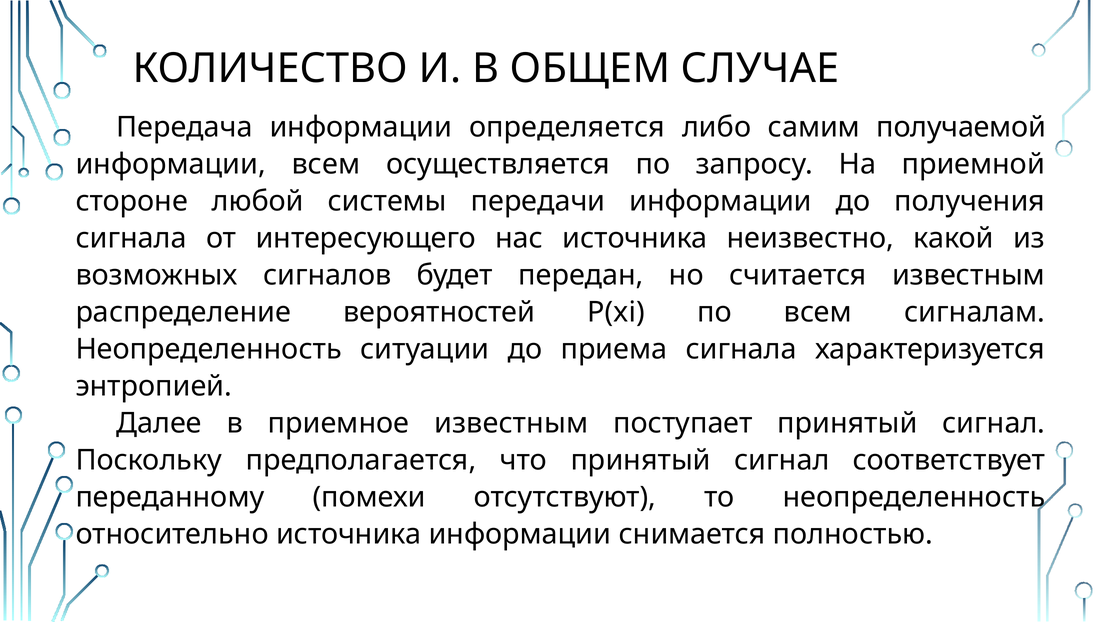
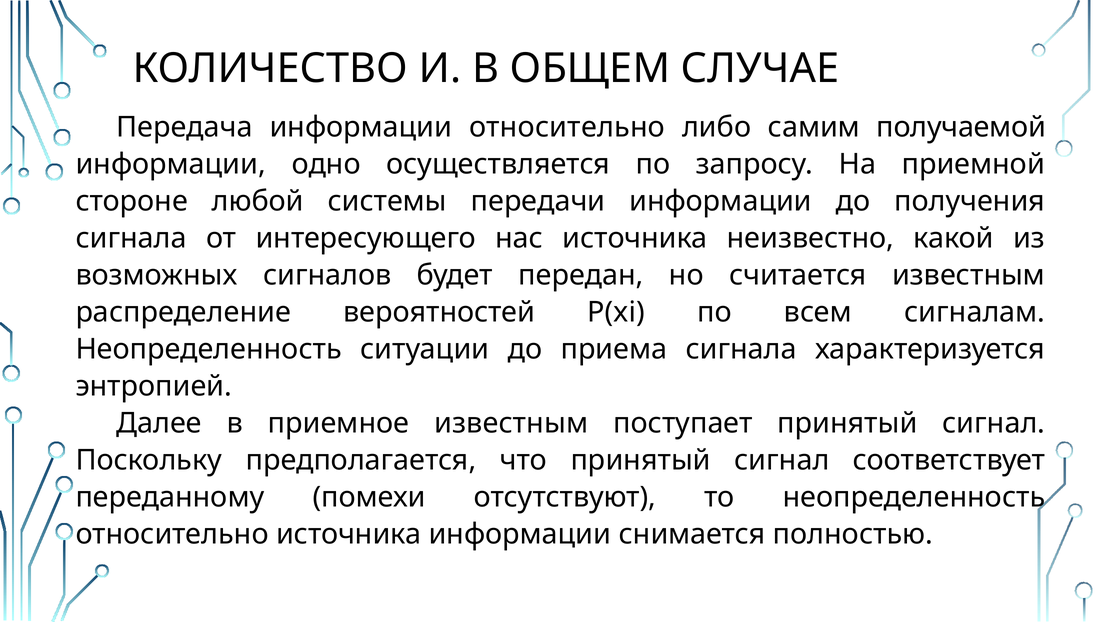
информации определяется: определяется -> относительно (567, 127)
информации всем: всем -> одно (326, 164)
